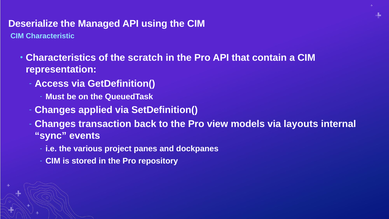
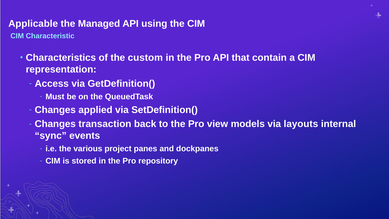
Deserialize: Deserialize -> Applicable (33, 24)
scratch: scratch -> custom (145, 58)
